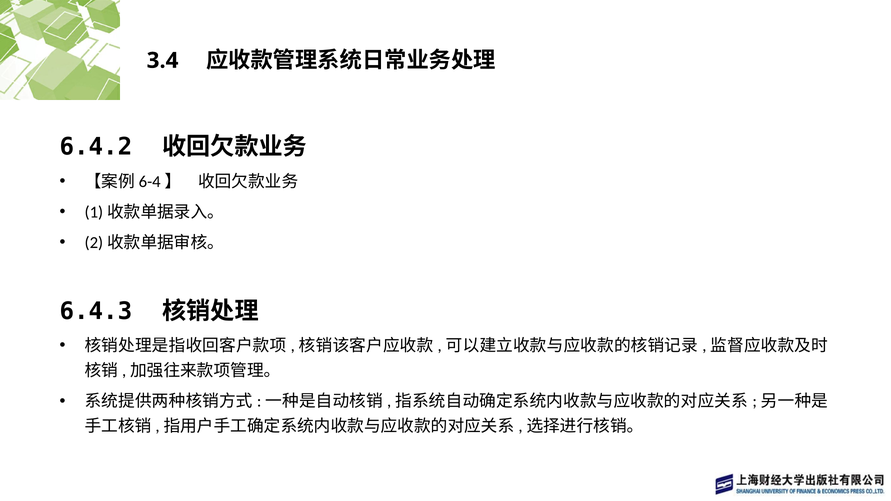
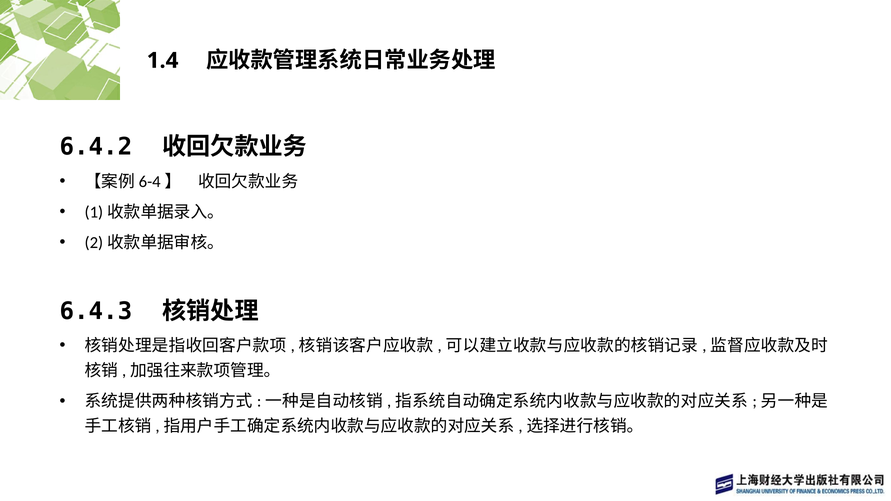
3.4: 3.4 -> 1.4 (163, 60)
